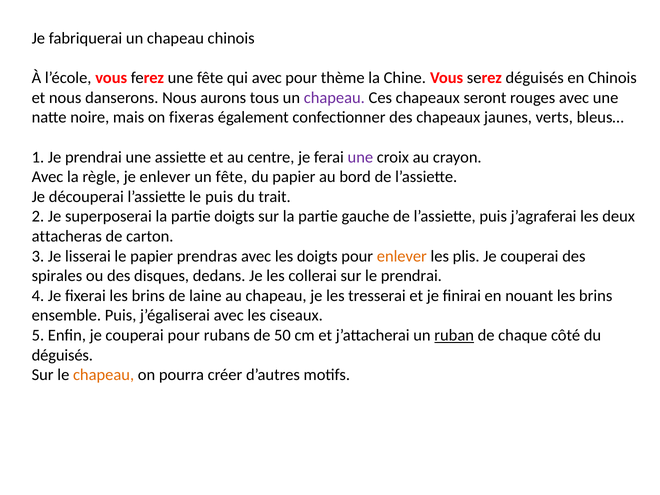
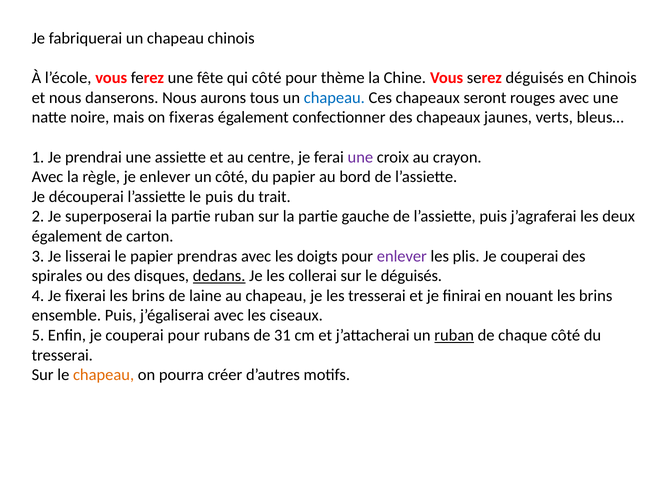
qui avec: avec -> côté (267, 78)
chapeau colour: purple -> blue (334, 98)
un fête: fête -> côté (232, 177)
partie doigts: doigts -> ruban (234, 216)
attacheras: attacheras -> également (67, 236)
enlever colour: orange -> purple (402, 256)
dedans underline: none -> present (219, 276)
le prendrai: prendrai -> déguisés (411, 276)
50: 50 -> 31 (282, 335)
déguisés: déguisés -> tresserai (62, 355)
